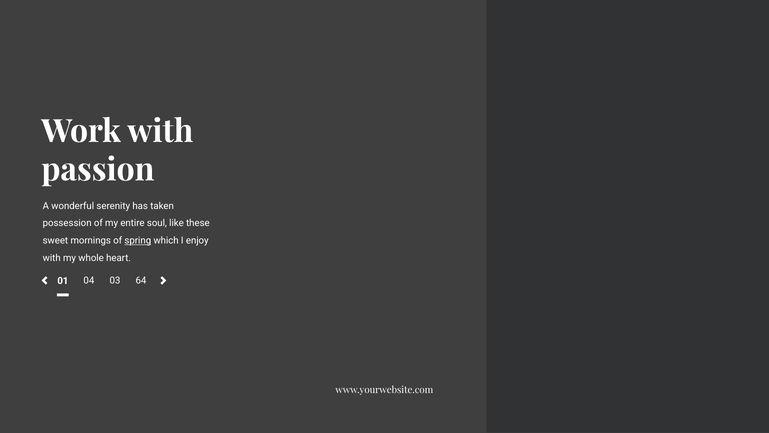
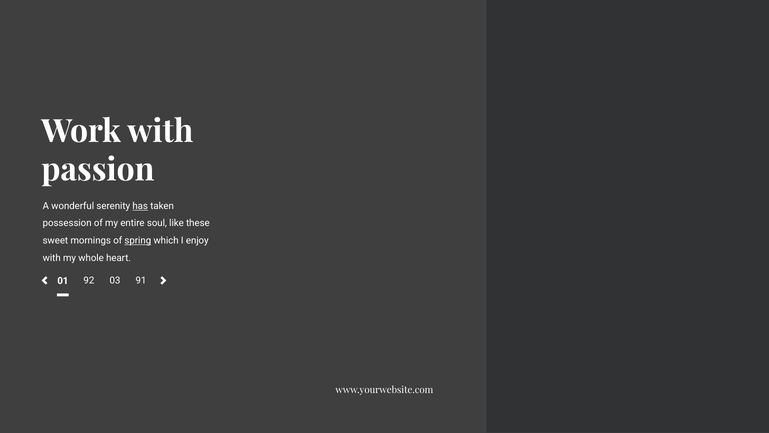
has underline: none -> present (140, 206)
04: 04 -> 92 (89, 280)
64: 64 -> 91 (141, 280)
